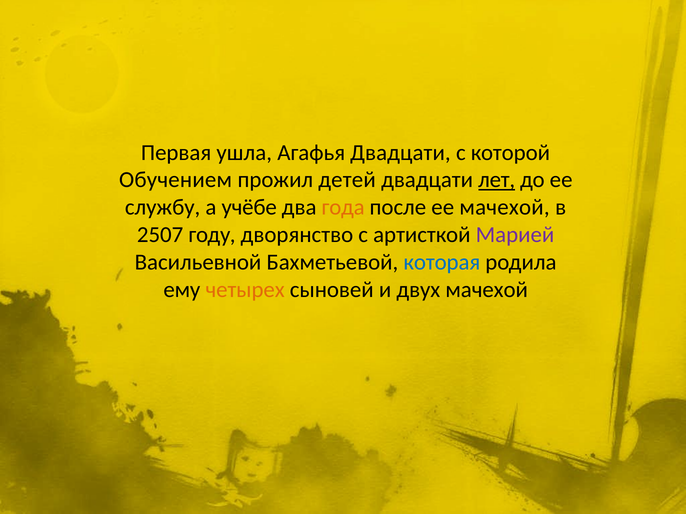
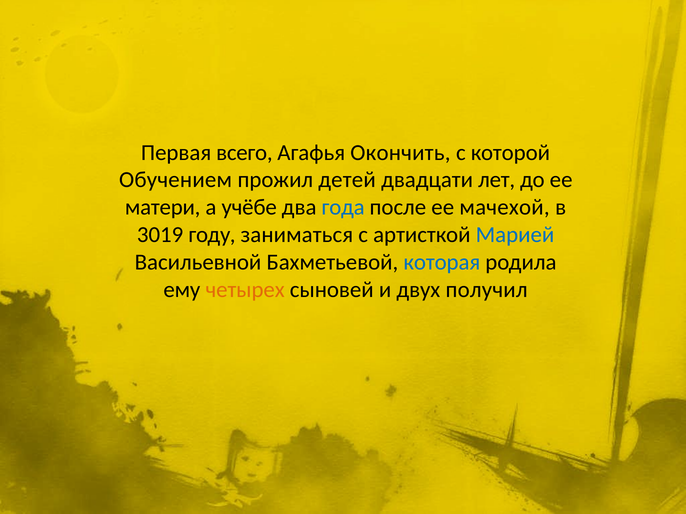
ушла: ушла -> всего (244, 153)
Агафья Двадцати: Двадцати -> Окончить (400, 153)
лет underline: present -> none (497, 180)
службу: службу -> матери (163, 208)
года colour: orange -> blue (343, 208)
2507: 2507 -> 3019 (160, 235)
дворянство: дворянство -> заниматься (297, 235)
Марией colour: purple -> blue (515, 235)
двух мачехой: мачехой -> получил (487, 290)
